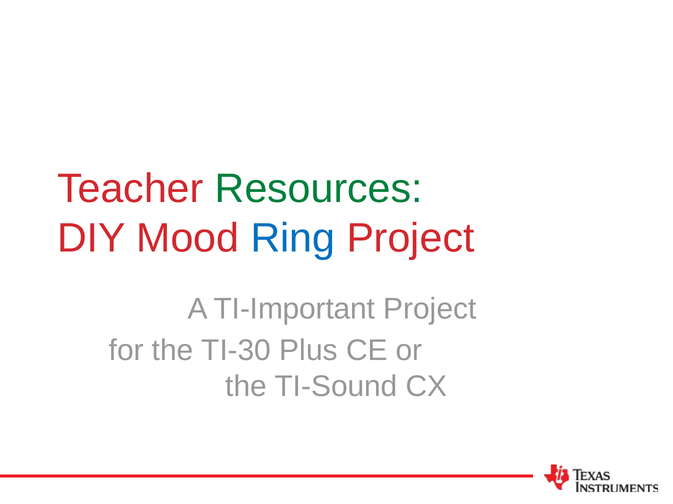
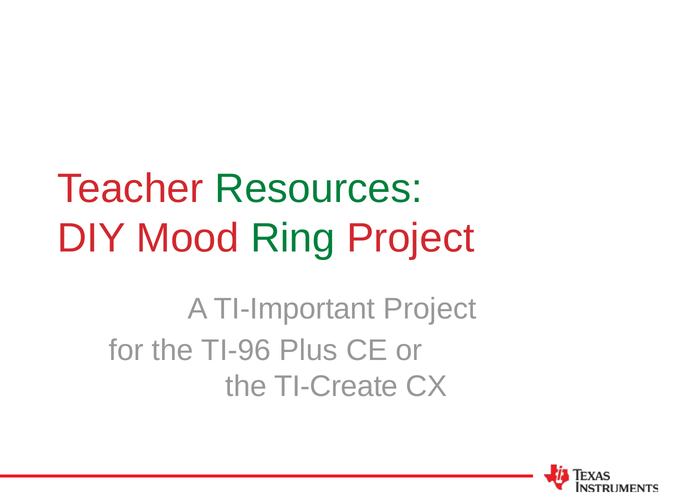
Ring colour: blue -> green (293, 238)
TI-30: TI-30 -> TI-96 (236, 351)
TI-Sound: TI-Sound -> TI-Create (336, 387)
